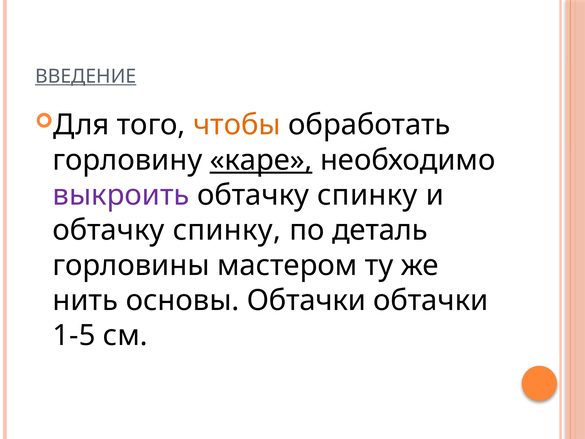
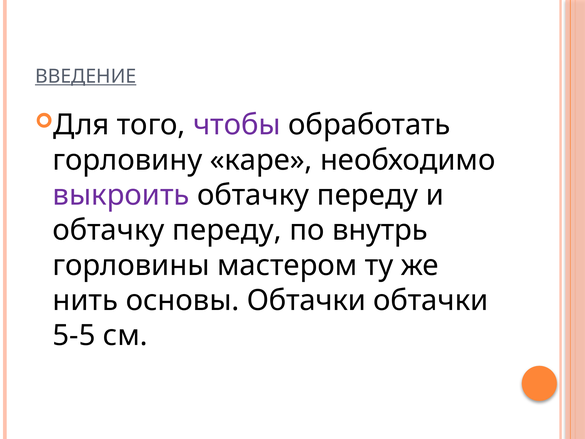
чтобы colour: orange -> purple (237, 125)
каре underline: present -> none (261, 160)
спинку: спинку -> переду (367, 195)
спинку: спинку -> переду (227, 230)
деталь: деталь -> внутрь (380, 230)
1-5: 1-5 -> 5-5 (74, 335)
